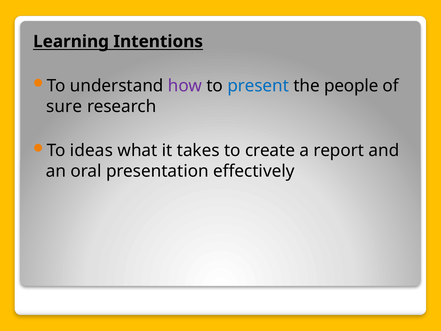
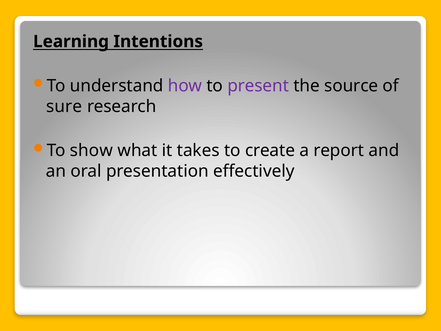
present colour: blue -> purple (258, 86)
people: people -> source (351, 86)
ideas: ideas -> show (91, 151)
